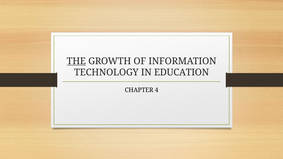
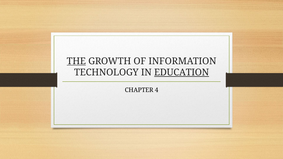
EDUCATION underline: none -> present (182, 73)
